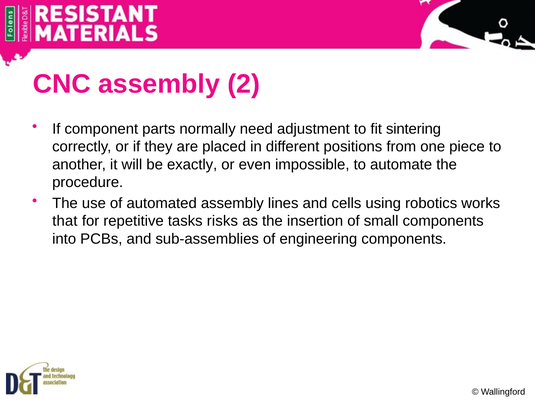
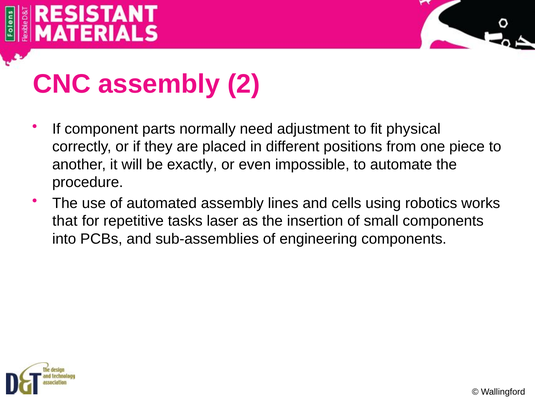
sintering: sintering -> physical (413, 129)
risks: risks -> laser (223, 221)
